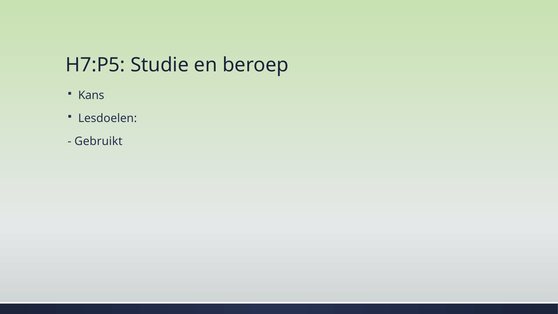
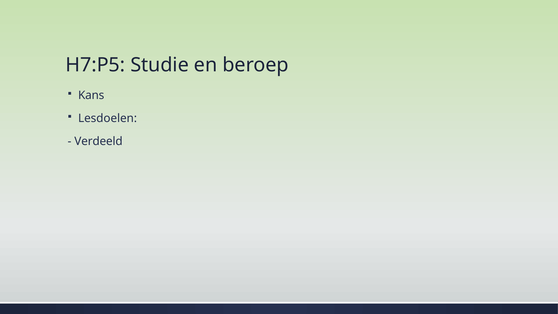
Gebruikt: Gebruikt -> Verdeeld (99, 141)
